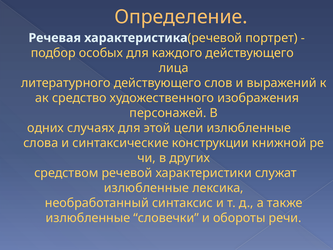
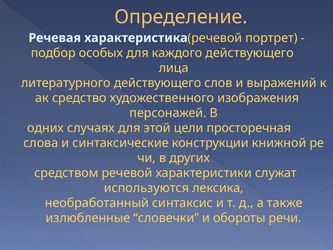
цели излюбленные: излюбленные -> просторечная (249, 128)
излюбленные: излюбленные -> используются (146, 188)
